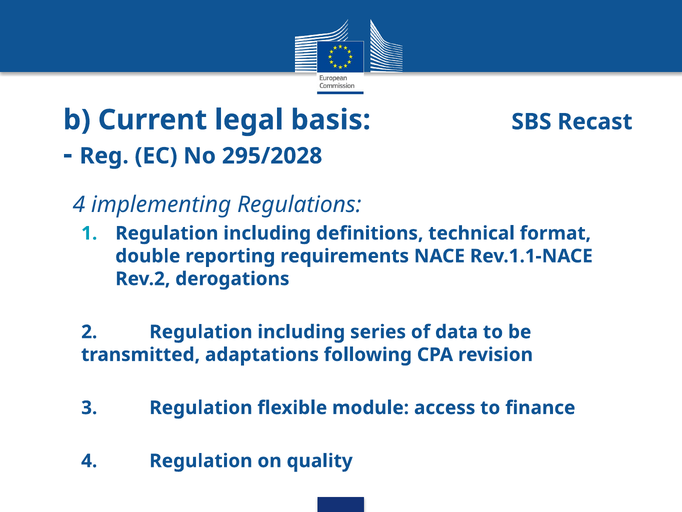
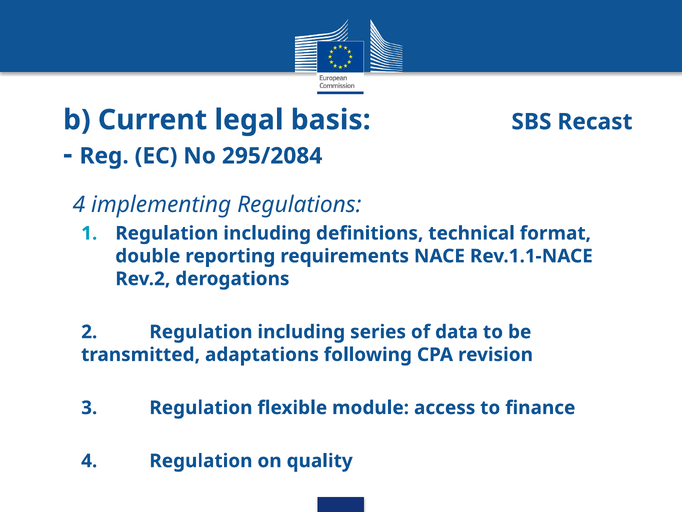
295/2028: 295/2028 -> 295/2084 (272, 156)
